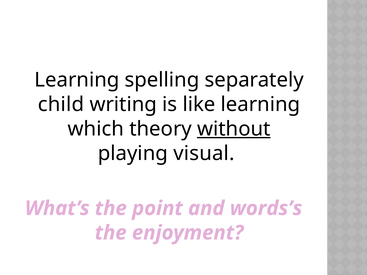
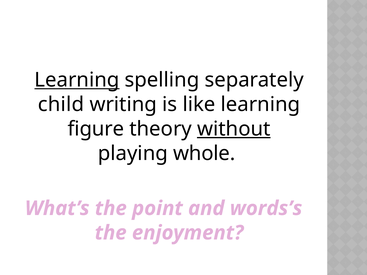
Learning underline: none -> present (77, 80)
which: which -> figure (96, 129)
visual: visual -> whole (204, 153)
